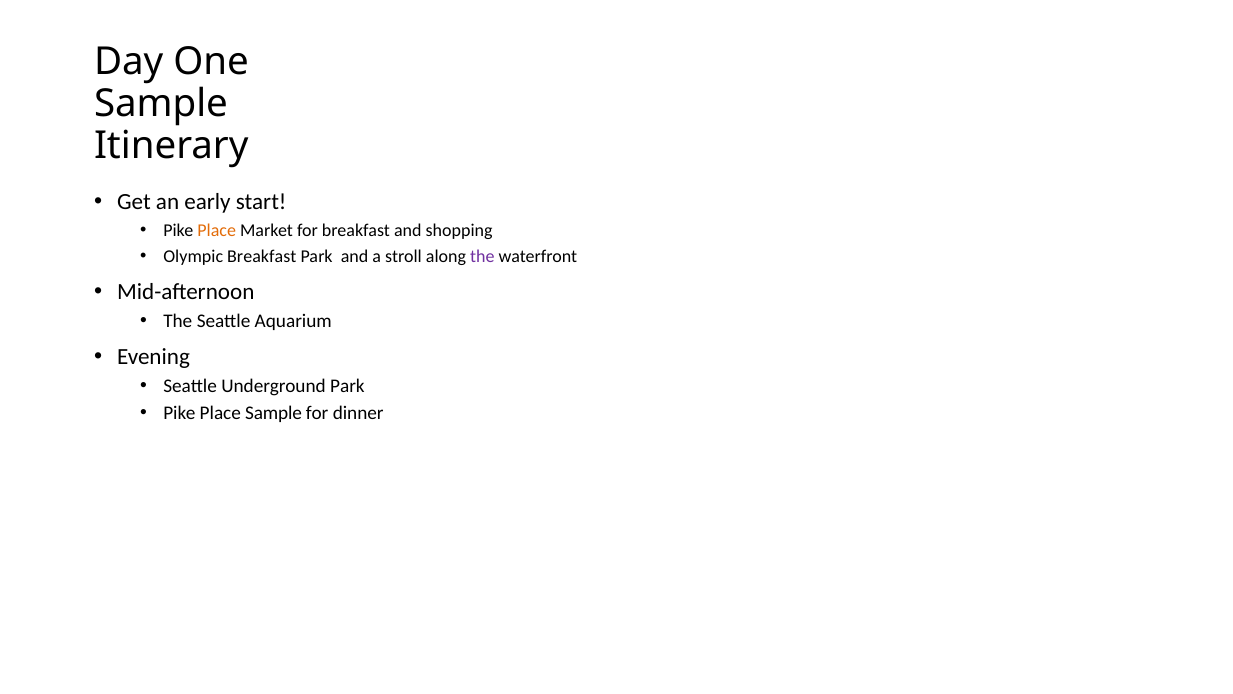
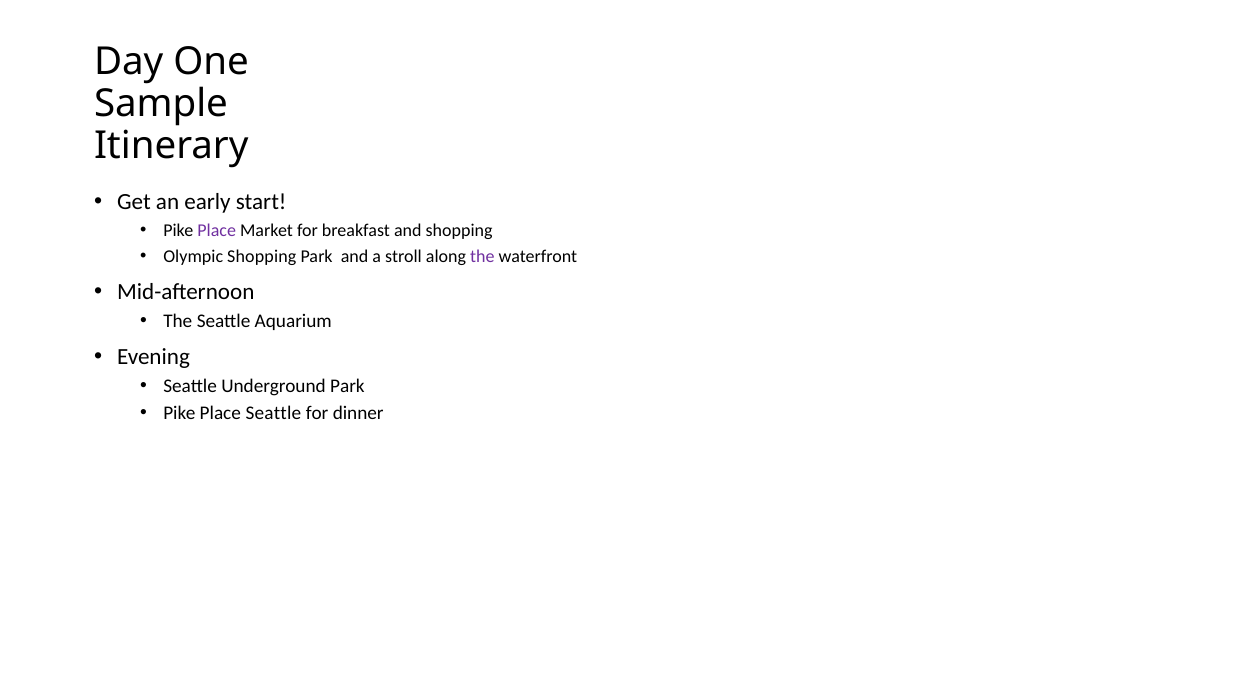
Place colour: orange -> purple (217, 230)
Olympic Breakfast: Breakfast -> Shopping (262, 256)
Place Sample: Sample -> Seattle (273, 413)
